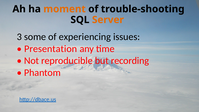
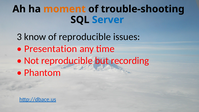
Server colour: orange -> blue (108, 20)
some: some -> know (35, 37)
of experiencing: experiencing -> reproducible (85, 37)
